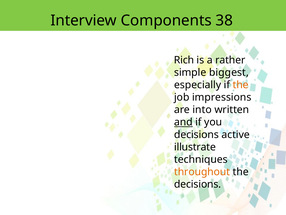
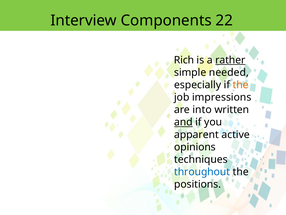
38: 38 -> 22 (224, 20)
rather underline: none -> present (230, 60)
biggest: biggest -> needed (229, 72)
decisions: decisions -> apparent (196, 134)
illustrate: illustrate -> opinions (195, 147)
throughout colour: orange -> blue (202, 171)
decisions: decisions -> positions (198, 184)
